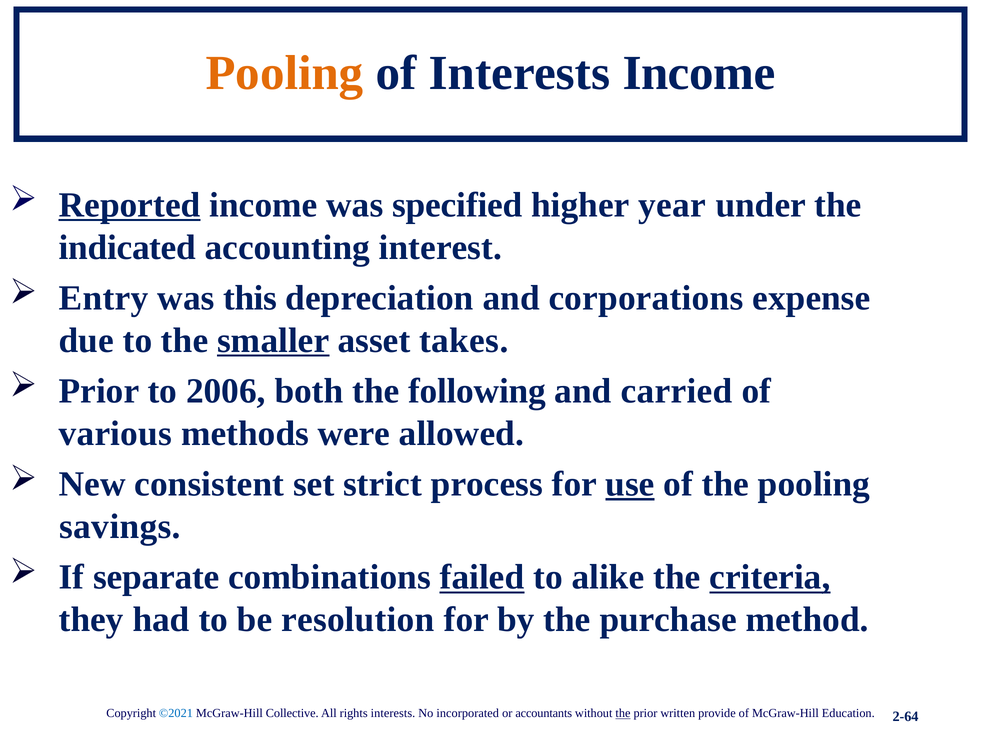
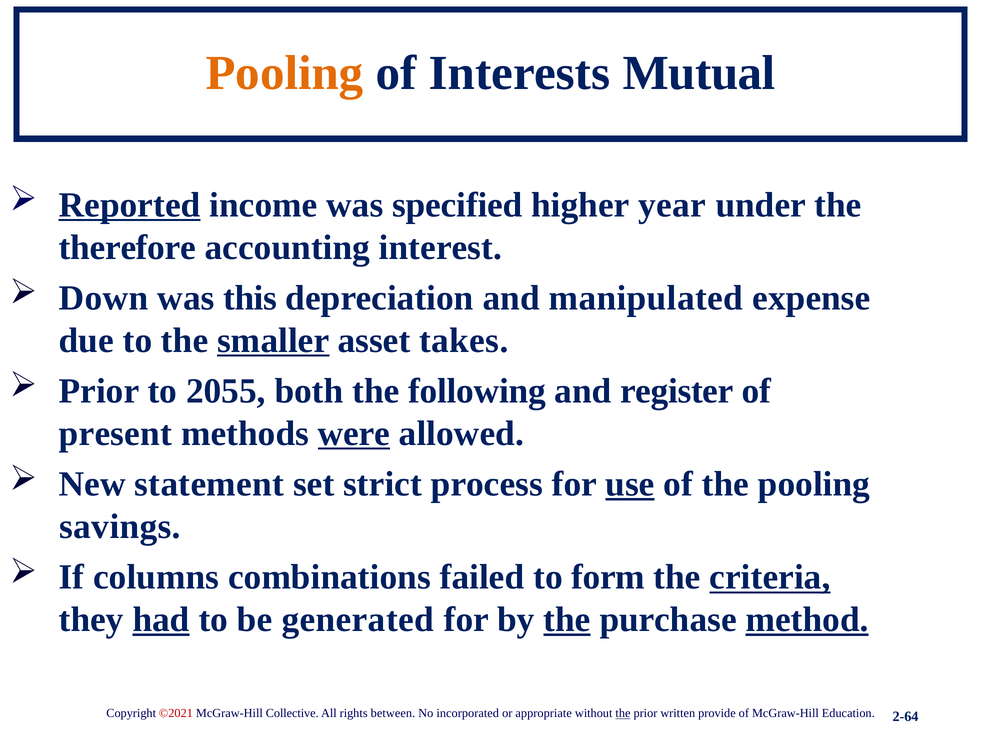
Interests Income: Income -> Mutual (699, 73)
indicated: indicated -> therefore (127, 248)
Entry: Entry -> Down (104, 298)
corporations: corporations -> manipulated (646, 298)
2006: 2006 -> 2055 (226, 391)
carried: carried -> register (677, 391)
various: various -> present (115, 434)
were underline: none -> present (354, 434)
consistent: consistent -> statement (209, 485)
separate: separate -> columns (156, 578)
failed underline: present -> none (482, 578)
alike: alike -> form (608, 578)
had underline: none -> present (161, 620)
resolution: resolution -> generated (358, 620)
the underline: none -> present (567, 620)
method underline: none -> present (807, 620)
©2021 colour: blue -> red (176, 714)
rights interests: interests -> between (393, 714)
accountants: accountants -> appropriate (544, 714)
